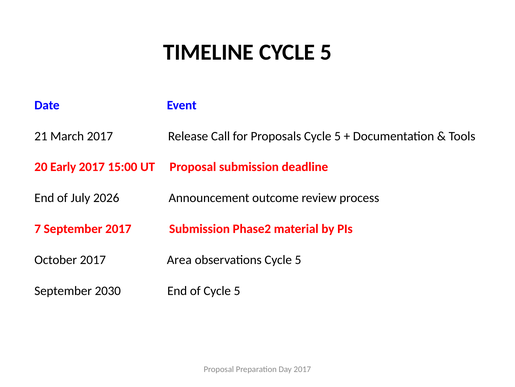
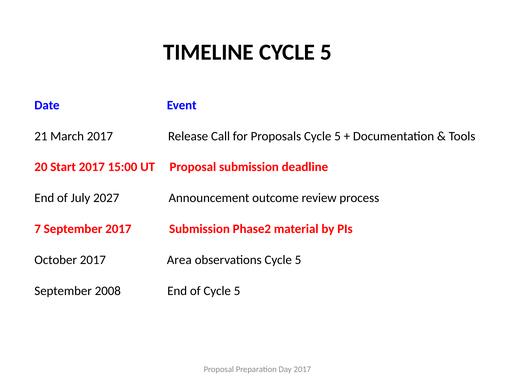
Early: Early -> Start (63, 167)
2026: 2026 -> 2027 (106, 198)
2030: 2030 -> 2008 (108, 290)
